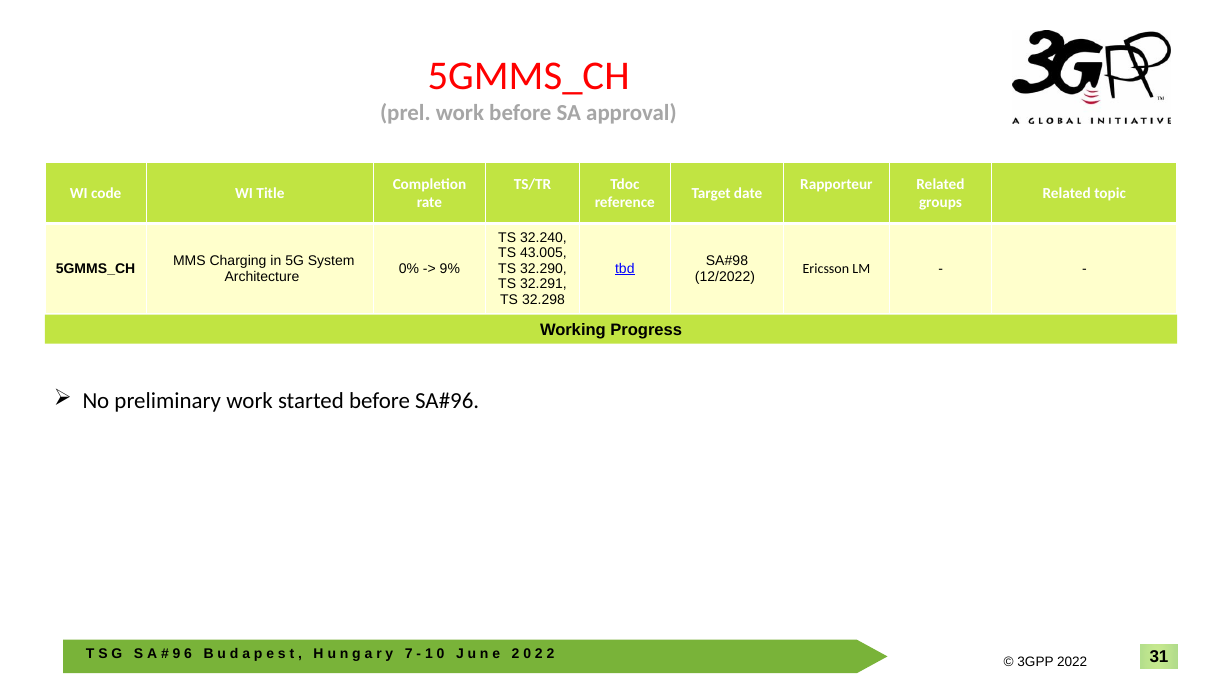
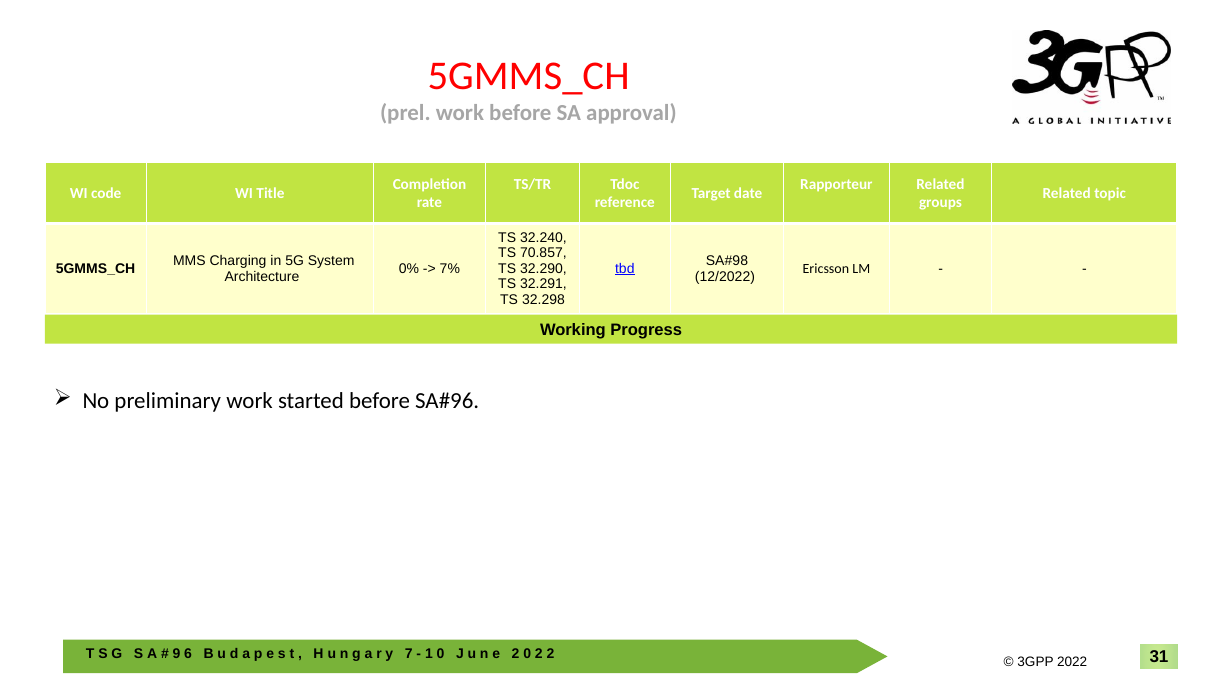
43.005: 43.005 -> 70.857 (543, 253)
9%: 9% -> 7% (450, 268)
